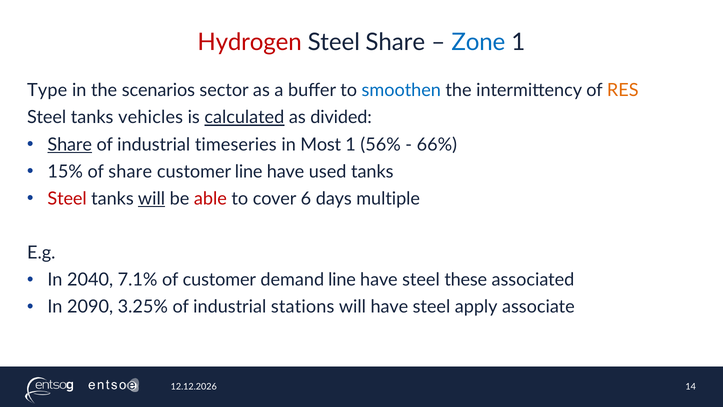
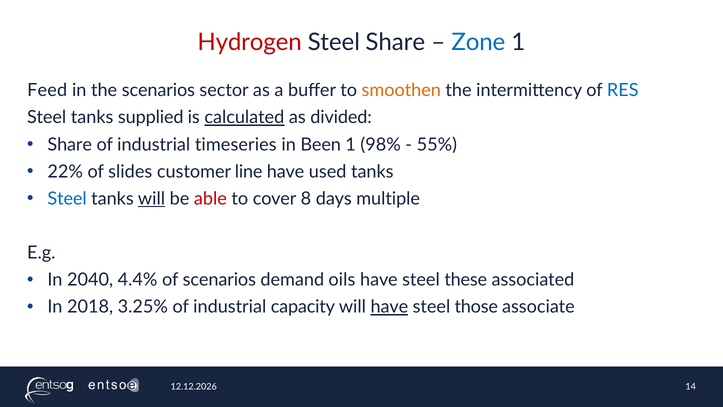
Type: Type -> Feed (47, 90)
smoothen colour: blue -> orange (401, 90)
RES colour: orange -> blue (623, 90)
vehicles: vehicles -> supplied (151, 117)
Share underline: present -> none (70, 144)
Most: Most -> Been (321, 144)
56%: 56% -> 98% (381, 144)
66%: 66% -> 55% (437, 144)
15%: 15% -> 22% (65, 171)
of share: share -> slides (130, 171)
Steel colour: red -> blue (67, 199)
6: 6 -> 8 (306, 199)
7.1%: 7.1% -> 4.4% (138, 280)
of customer: customer -> scenarios (219, 280)
demand line: line -> oils (342, 280)
2090: 2090 -> 2018 (90, 307)
stations: stations -> capacity (303, 307)
have underline: none -> present (389, 307)
apply: apply -> those (476, 307)
